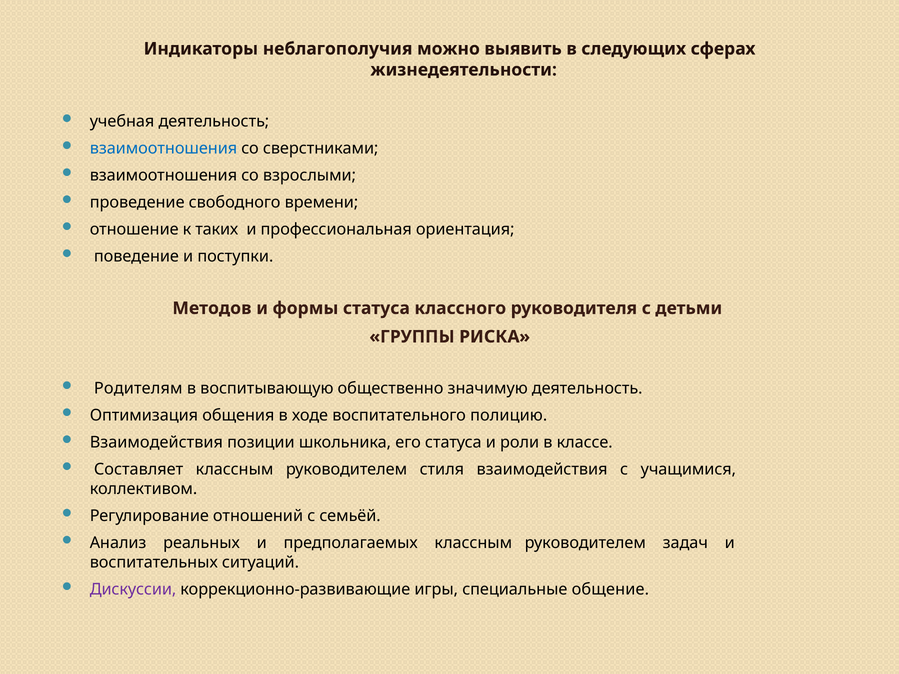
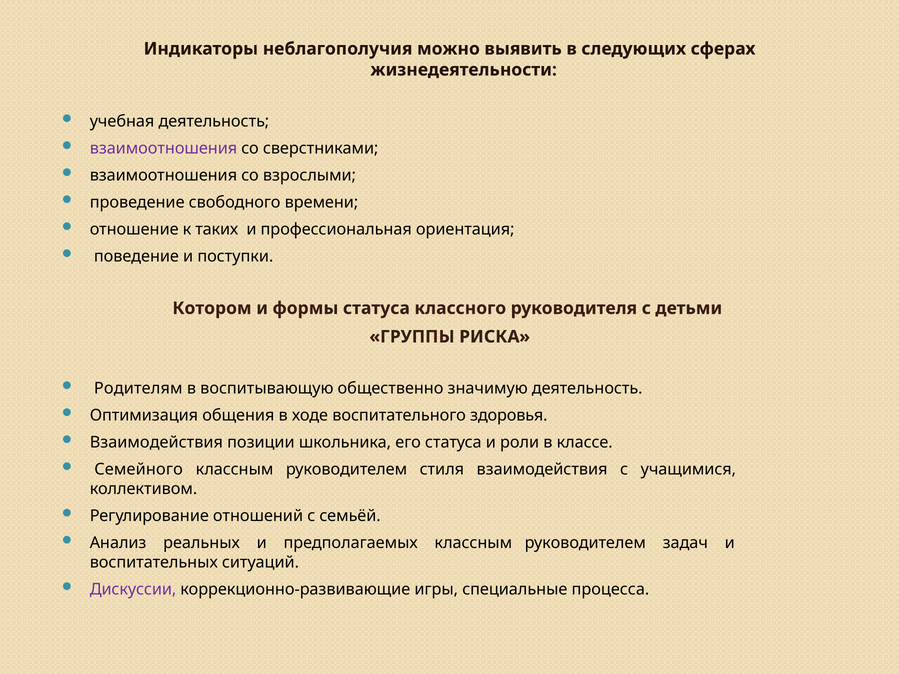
взаимоотношения colour: blue -> purple (163, 148)
Методов: Методов -> Котором (212, 308)
полицию: полицию -> здоровья (509, 416)
Составляет: Составляет -> Семейного (139, 470)
общение: общение -> процесса (610, 590)
